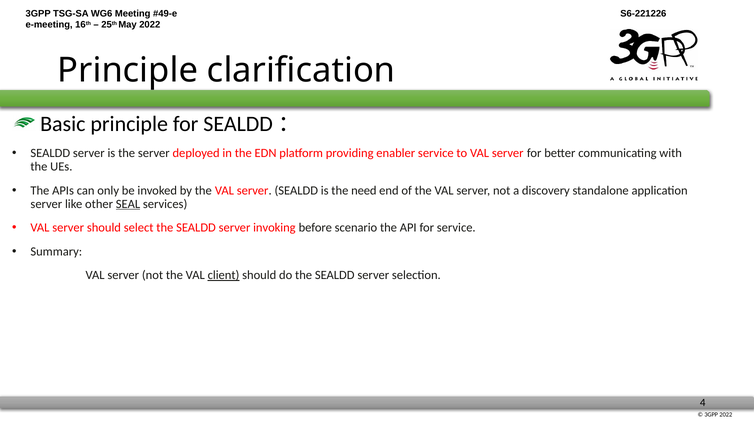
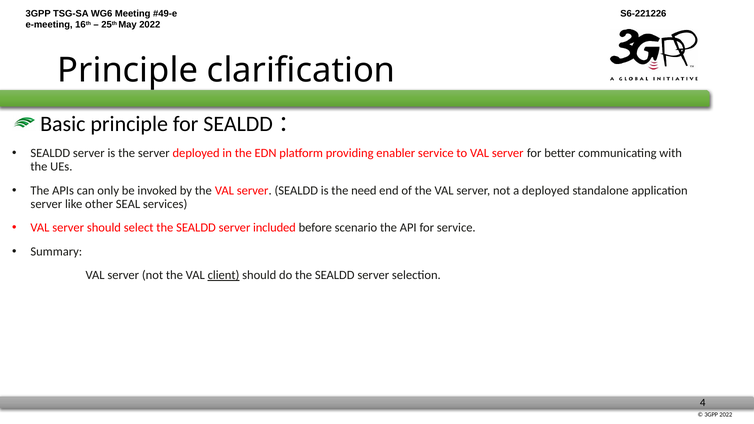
a discovery: discovery -> deployed (546, 190)
SEAL underline: present -> none (128, 204)
invoking: invoking -> included (274, 228)
